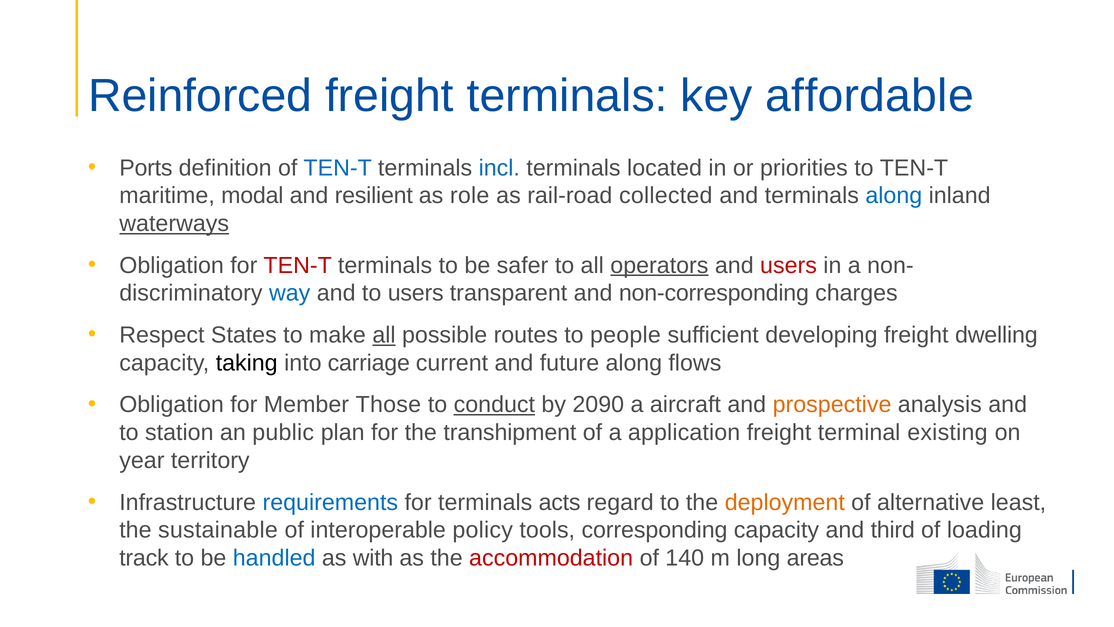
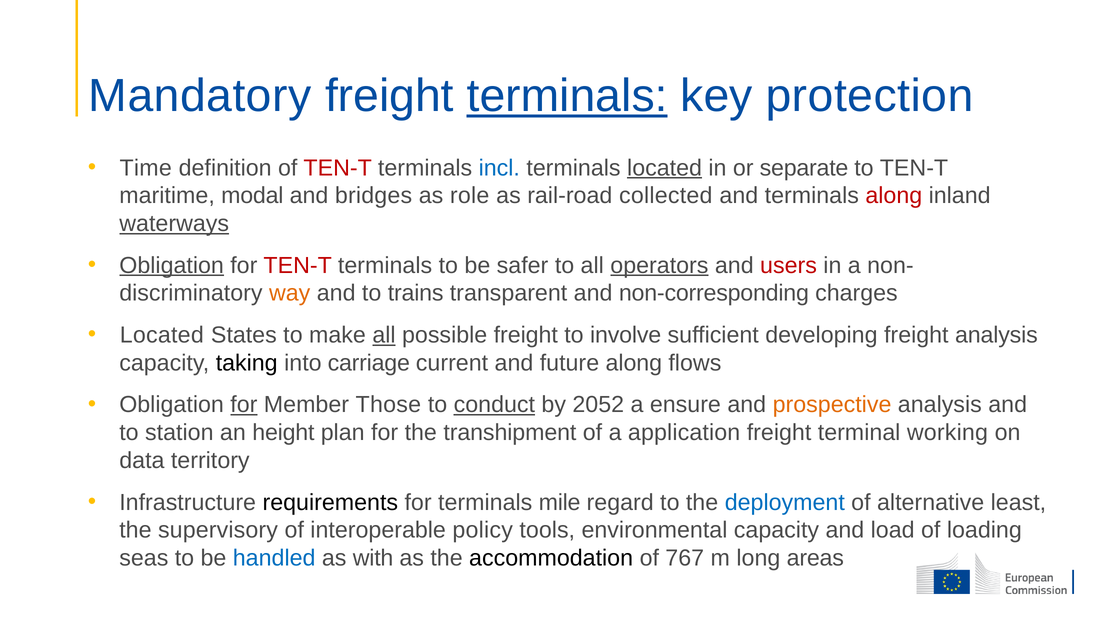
Reinforced: Reinforced -> Mandatory (200, 96)
terminals underline: none -> present (567, 96)
affordable: affordable -> protection (870, 96)
Ports: Ports -> Time (146, 168)
TEN-T colour: blue -> red (338, 168)
located underline: none -> present (665, 168)
priorities: priorities -> separate (804, 168)
resilient: resilient -> bridges (374, 196)
along colour: blue -> red (894, 196)
Obligation underline: none -> present (172, 265)
way colour: blue -> orange (290, 293)
to users: users -> trains (416, 293)
Respect: Respect -> Located (162, 335)
possible routes: routes -> freight (526, 335)
people: people -> involve (626, 335)
freight dwelling: dwelling -> analysis (996, 335)
for underline: none -> present (244, 405)
2090: 2090 -> 2052 (598, 405)
aircraft: aircraft -> ensure (685, 405)
public: public -> height (283, 432)
existing: existing -> working (947, 432)
year: year -> data (142, 460)
requirements colour: blue -> black (330, 502)
acts: acts -> mile (560, 502)
deployment colour: orange -> blue (785, 502)
sustainable: sustainable -> supervisory (218, 530)
corresponding: corresponding -> environmental (654, 530)
third: third -> load (893, 530)
track: track -> seas (144, 558)
accommodation colour: red -> black (551, 558)
140: 140 -> 767 (685, 558)
